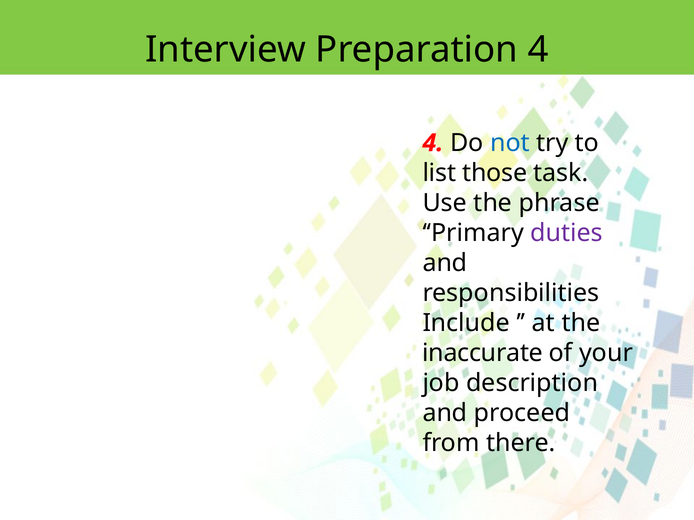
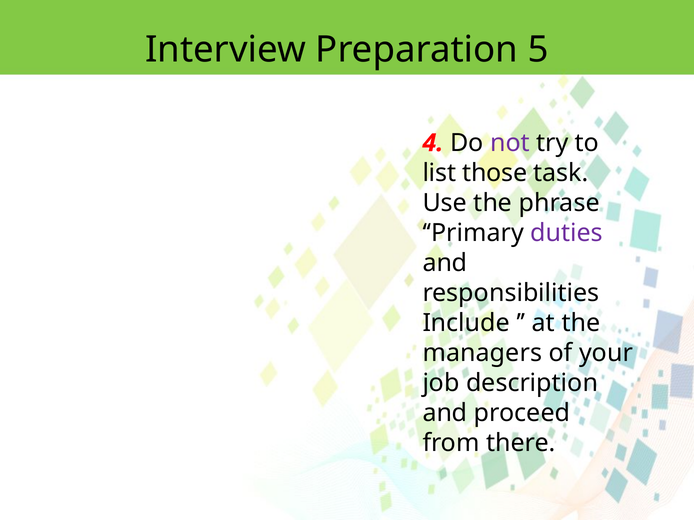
Preparation 4: 4 -> 5 (538, 50)
not colour: blue -> purple (510, 143)
inaccurate: inaccurate -> managers (482, 353)
